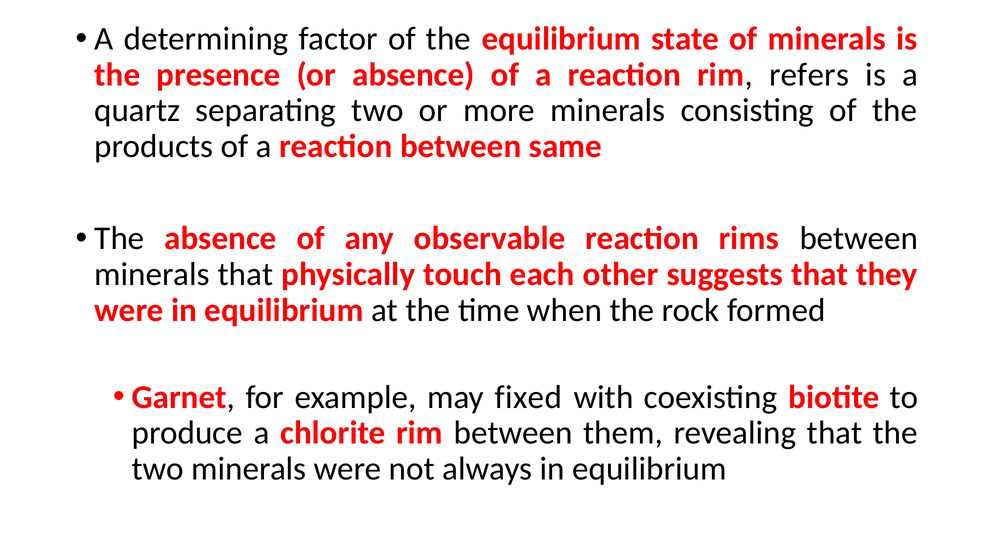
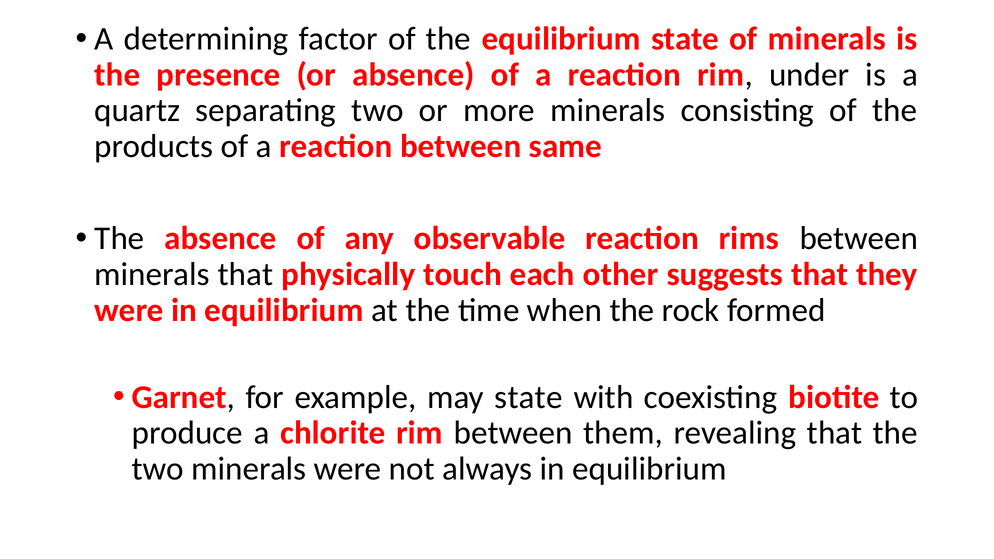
refers: refers -> under (809, 75)
may fixed: fixed -> state (529, 397)
